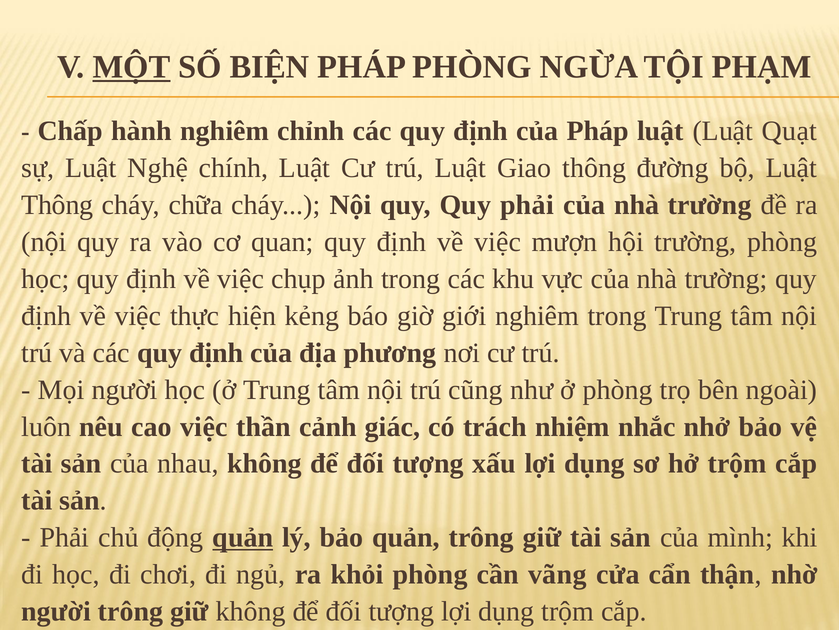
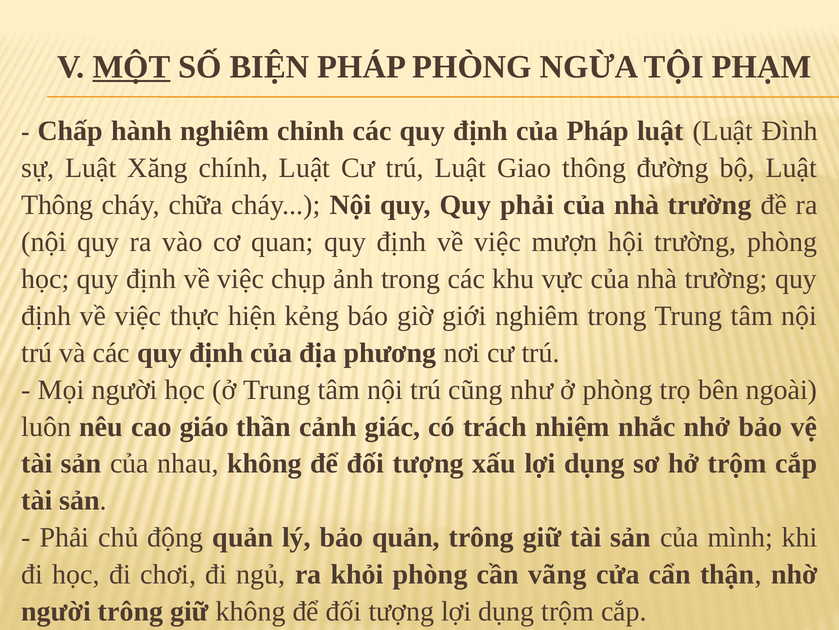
Quạt: Quạt -> Đình (790, 131)
Nghệ: Nghệ -> Xăng (158, 168)
cao việc: việc -> giáo (204, 426)
quản underline: present -> none (243, 537)
